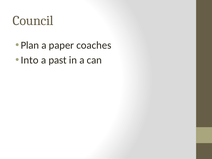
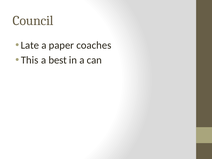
Plan: Plan -> Late (30, 45)
Into: Into -> This (30, 60)
past: past -> best (58, 60)
